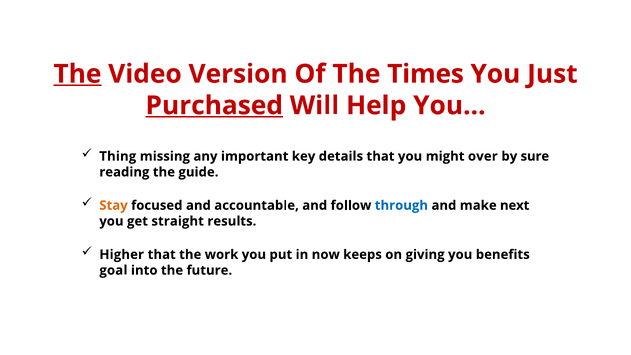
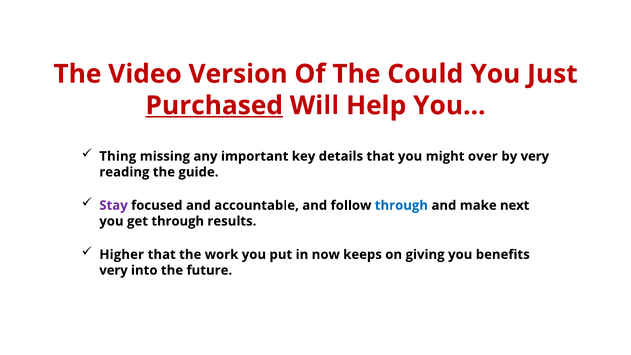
The underline: present -> none (77, 74)
Times: Times -> Could (425, 74)
by sure: sure -> very (535, 156)
Stay colour: orange -> purple (114, 205)
get straight: straight -> through (178, 221)
goal: goal -> very (113, 270)
